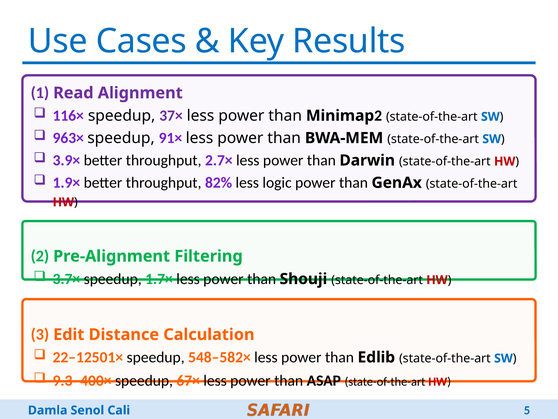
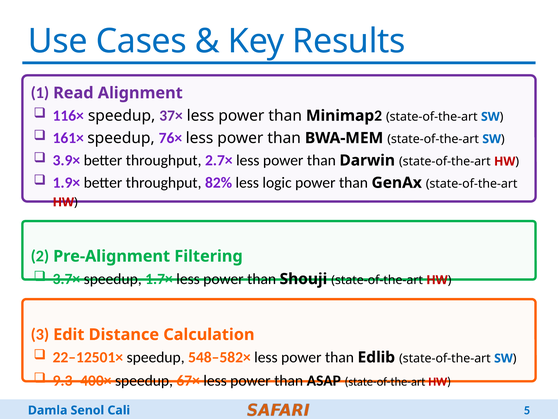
963×: 963× -> 161× (68, 138)
91×: 91× -> 76× (170, 138)
